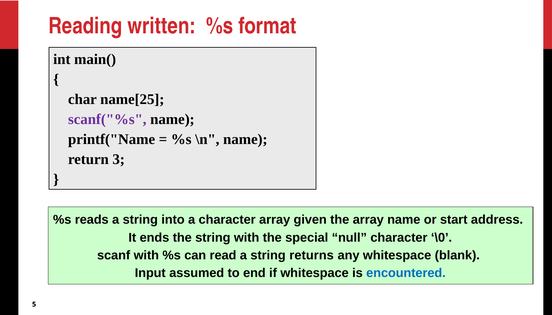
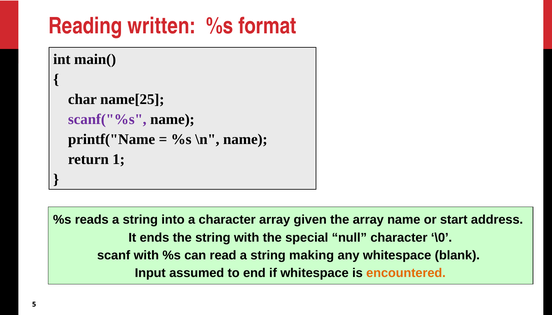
3: 3 -> 1 (119, 160)
returns: returns -> making (312, 256)
encountered colour: blue -> orange (406, 273)
